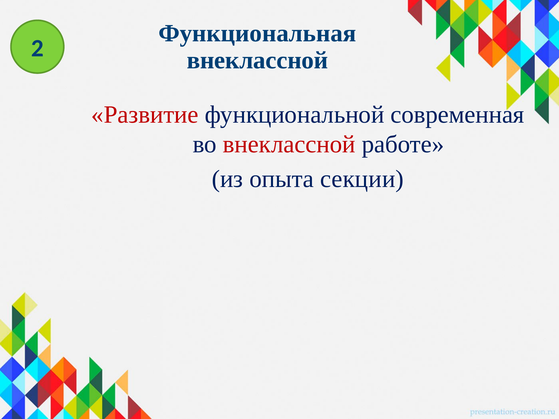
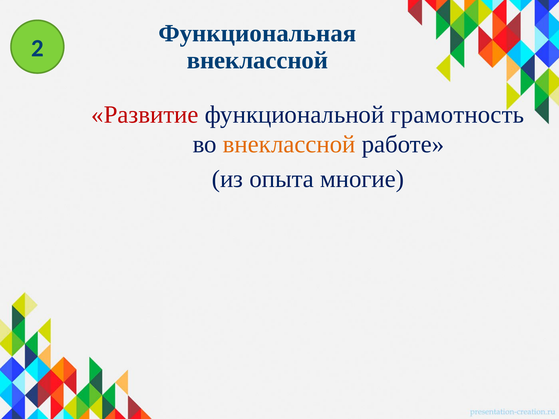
современная: современная -> грамотность (457, 115)
внеклассной colour: red -> orange (289, 144)
секции: секции -> многие (362, 179)
